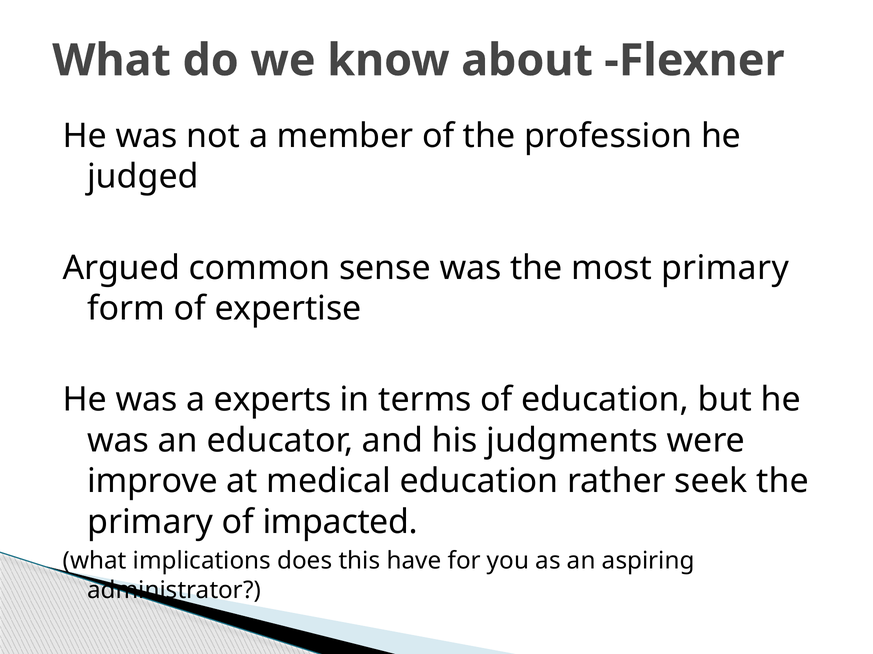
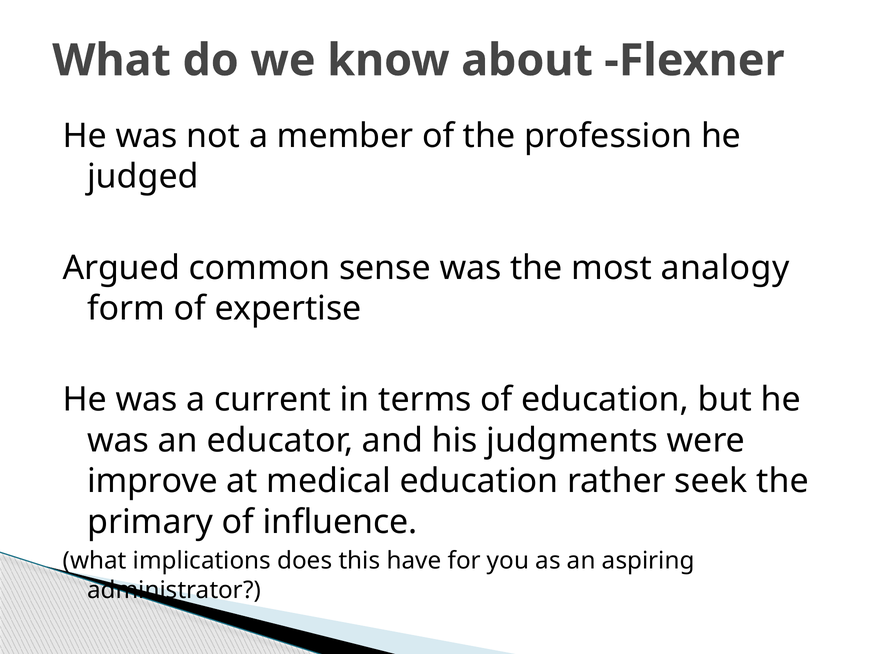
most primary: primary -> analogy (725, 268)
experts: experts -> current (273, 400)
impacted: impacted -> influence (340, 522)
